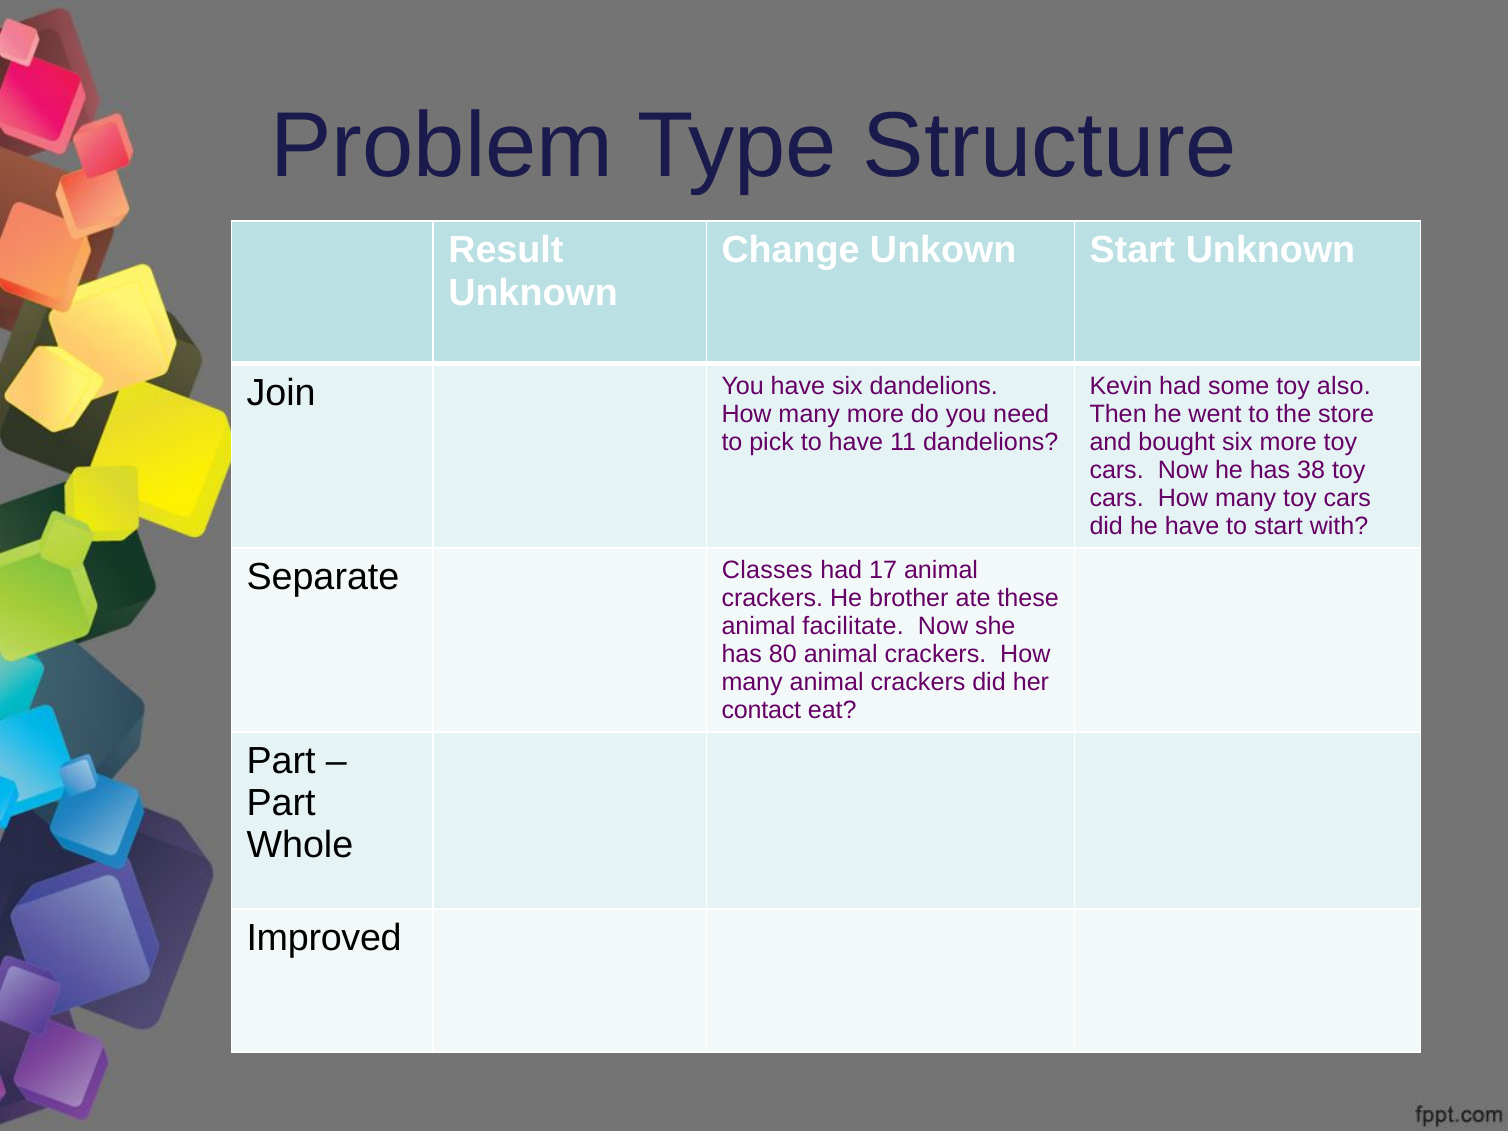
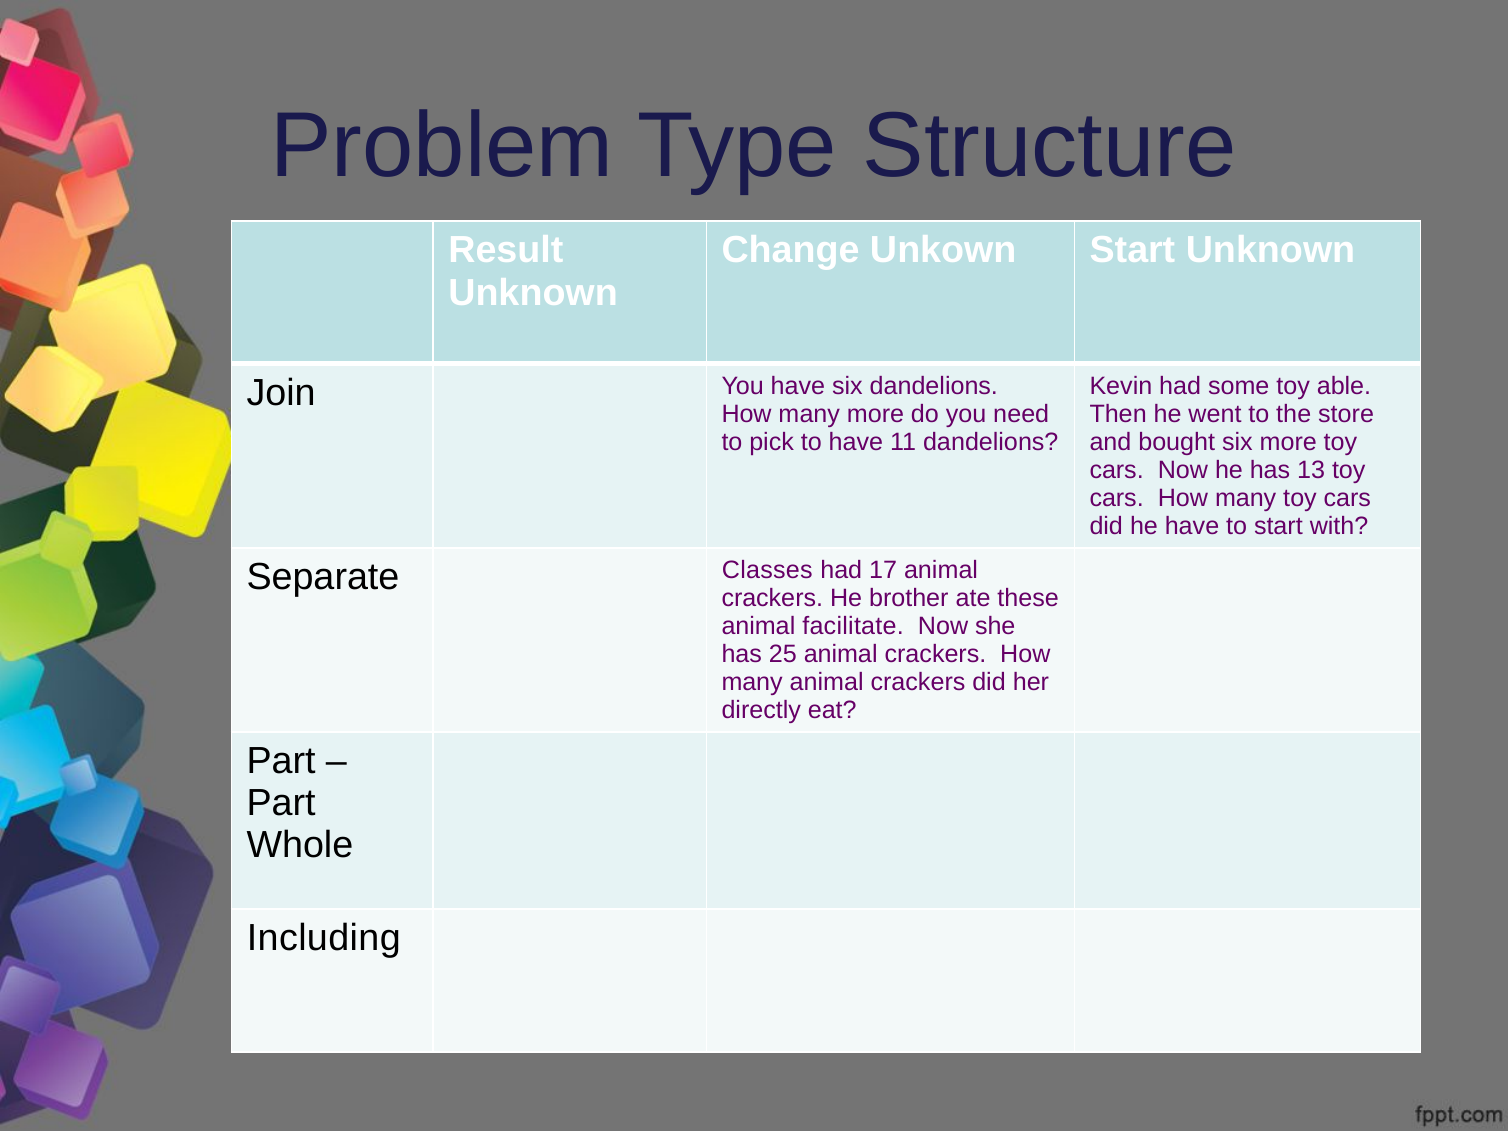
also: also -> able (1344, 386)
38: 38 -> 13 (1311, 470)
80: 80 -> 25 (783, 654)
contact: contact -> directly (761, 711)
Improved: Improved -> Including (324, 939)
